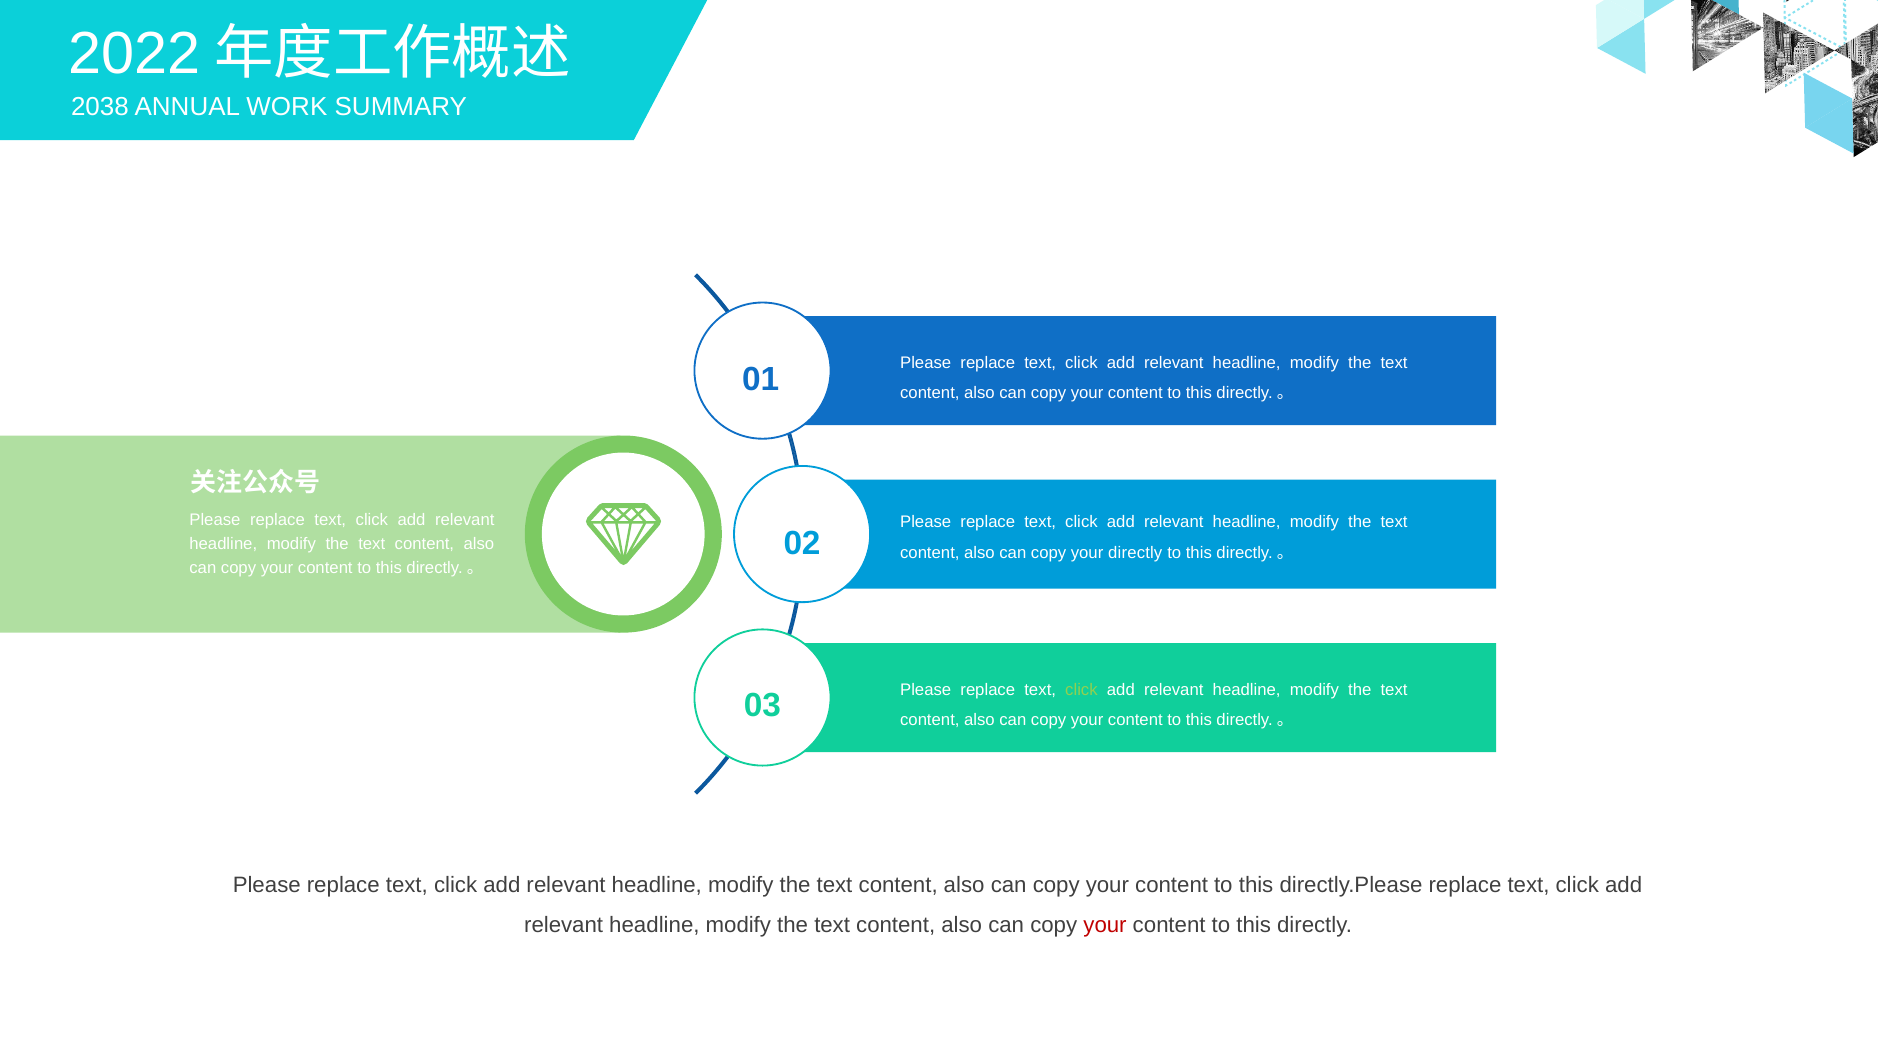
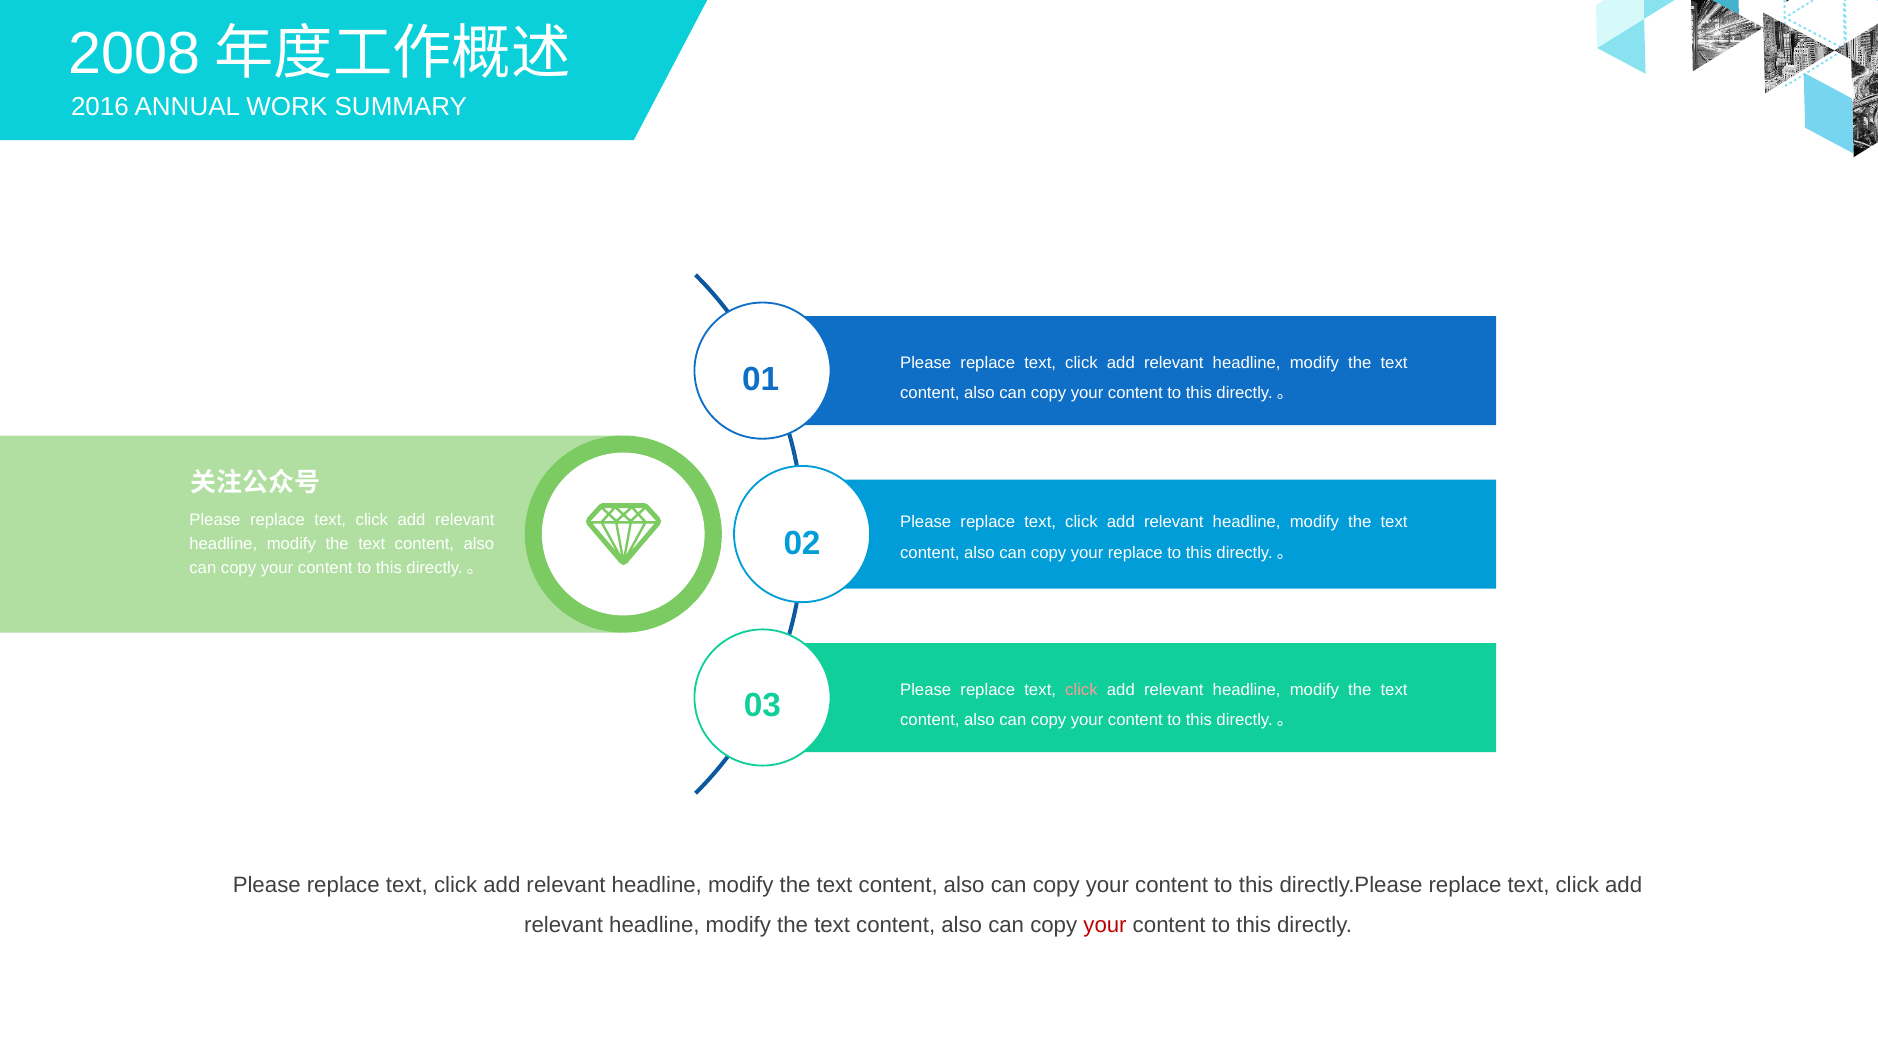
2022: 2022 -> 2008 (134, 53)
2038: 2038 -> 2016 (100, 107)
your directly: directly -> replace (1135, 552)
click colour: light green -> pink (1081, 690)
